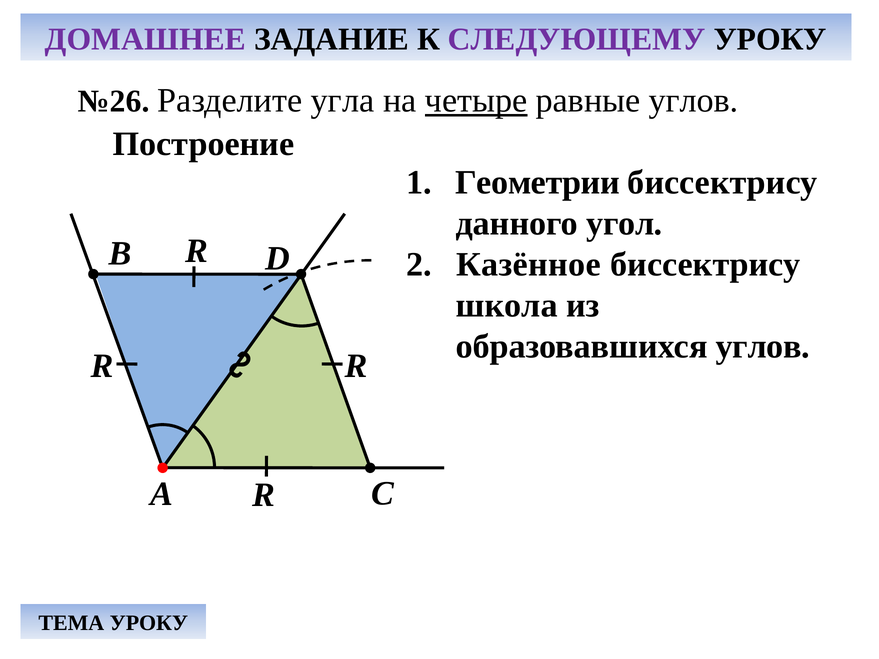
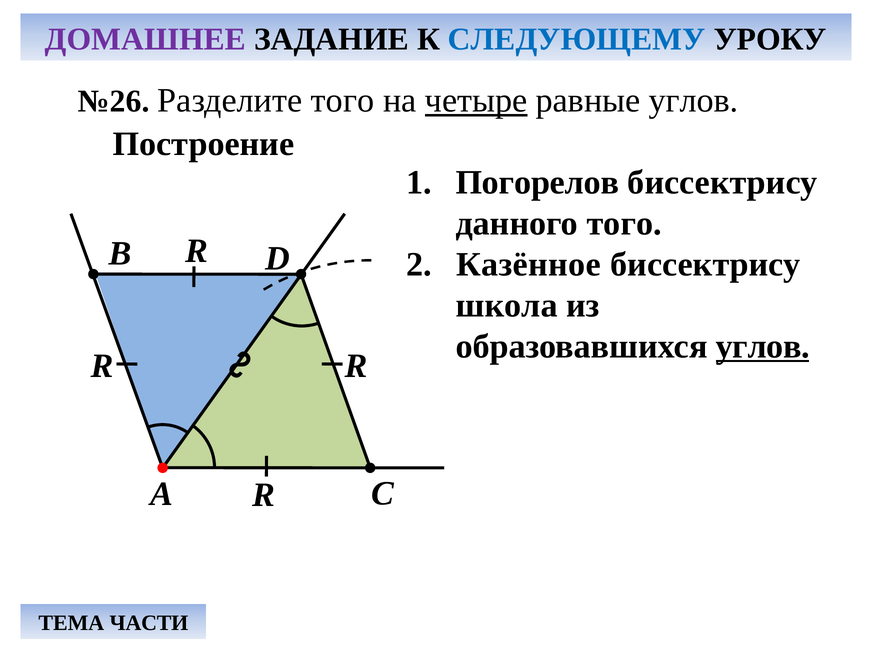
СЛЕДУЮЩЕМУ colour: purple -> blue (577, 39)
Разделите угла: угла -> того (342, 101)
Геометрии: Геометрии -> Погорелов (537, 182)
данного угол: угол -> того (624, 223)
углов underline: none -> present (763, 347)
ТЕМА УРОКУ: УРОКУ -> ЧАСТИ (149, 623)
